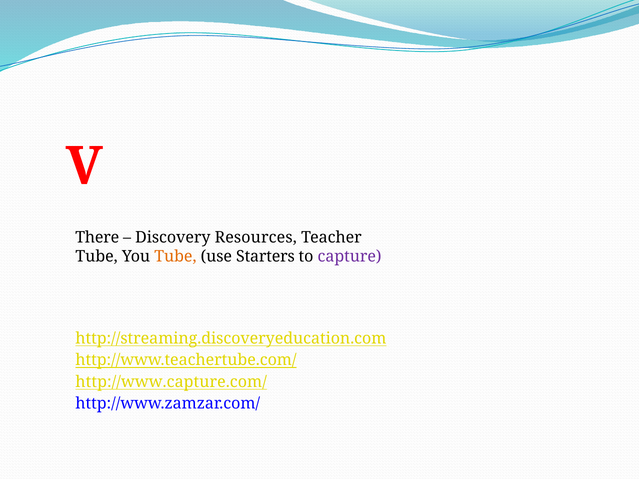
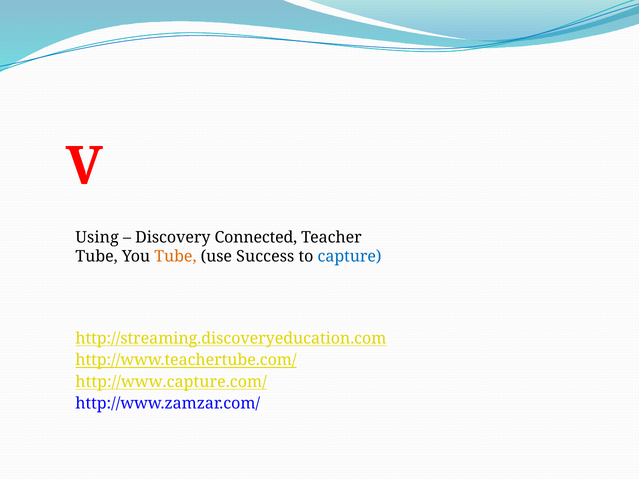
There: There -> Using (97, 237)
Resources: Resources -> Connected (256, 237)
Starters: Starters -> Success (265, 257)
capture colour: purple -> blue (350, 257)
